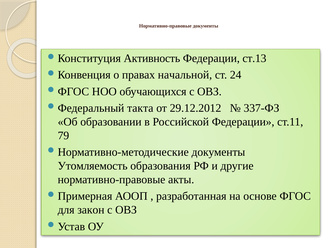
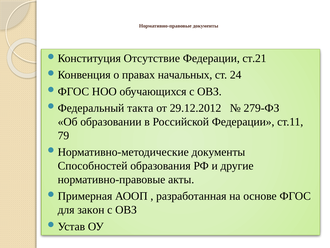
Активность: Активность -> Отсутствие (152, 58)
ст.13: ст.13 -> ст.21 (254, 58)
начальной: начальной -> начальных (185, 75)
337-ФЗ: 337-ФЗ -> 279-ФЗ (261, 108)
Утомляемость: Утомляемость -> Способностей (93, 166)
